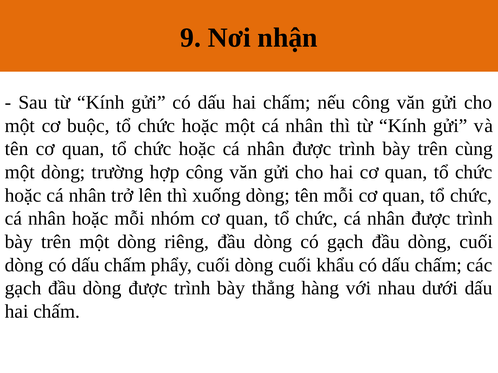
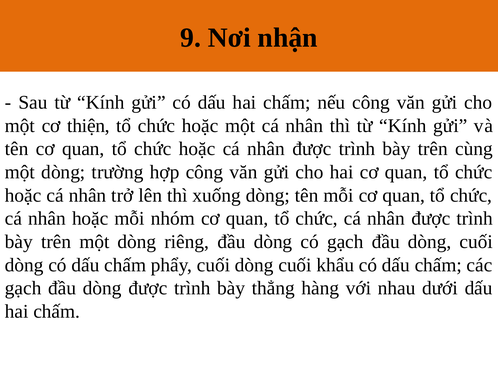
buộc: buộc -> thiện (88, 126)
